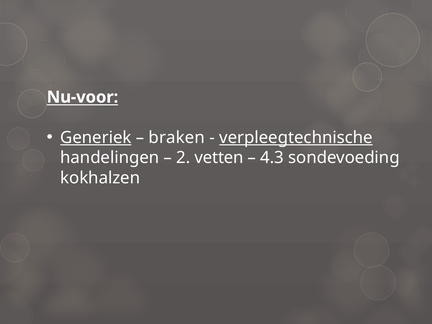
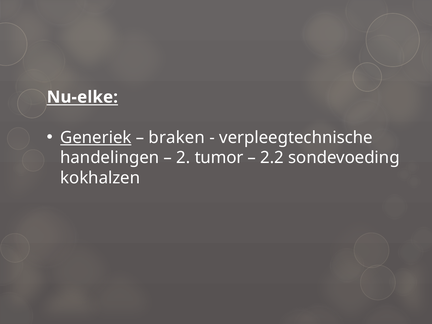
Nu-voor: Nu-voor -> Nu-elke (82, 97)
verpleegtechnische underline: present -> none (296, 137)
vetten: vetten -> tumor (219, 158)
4.3: 4.3 -> 2.2 (272, 158)
